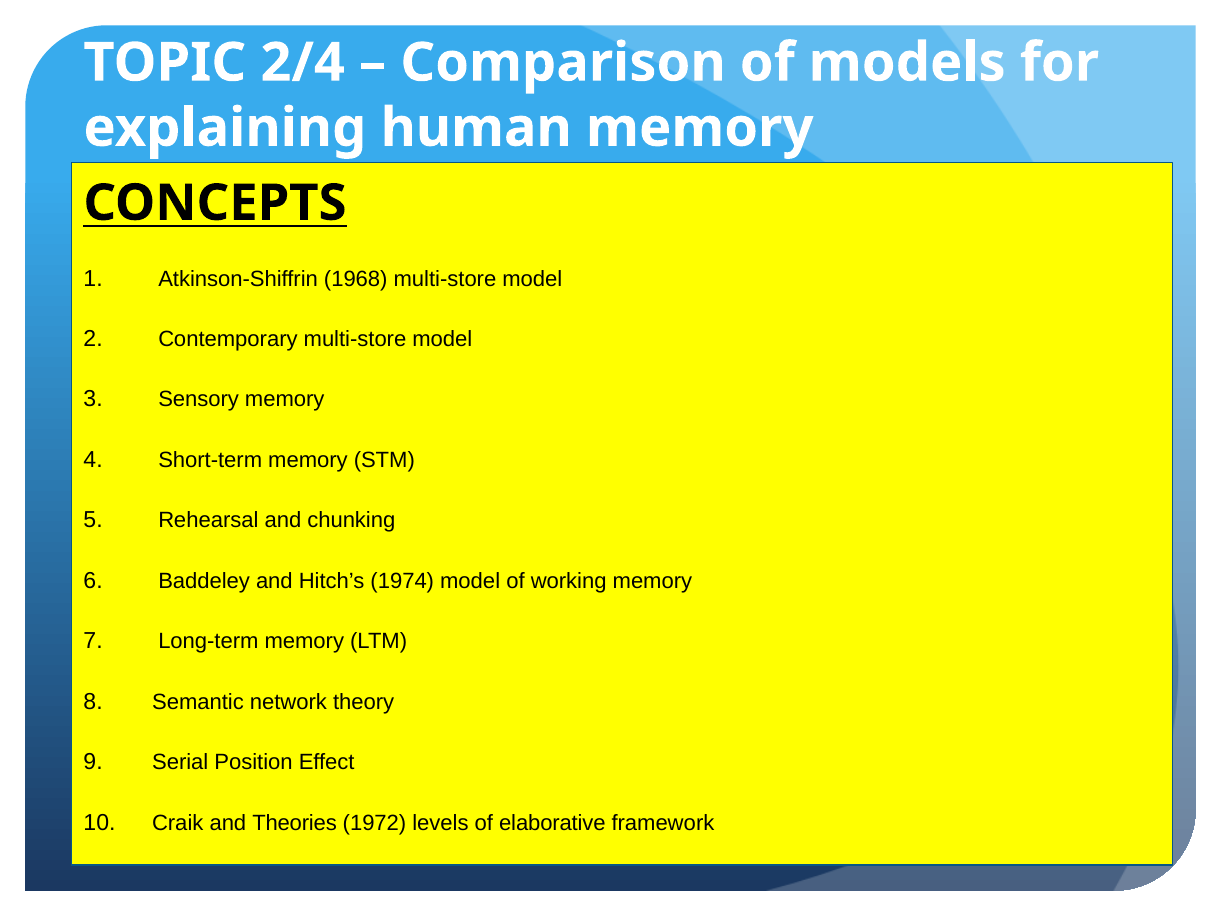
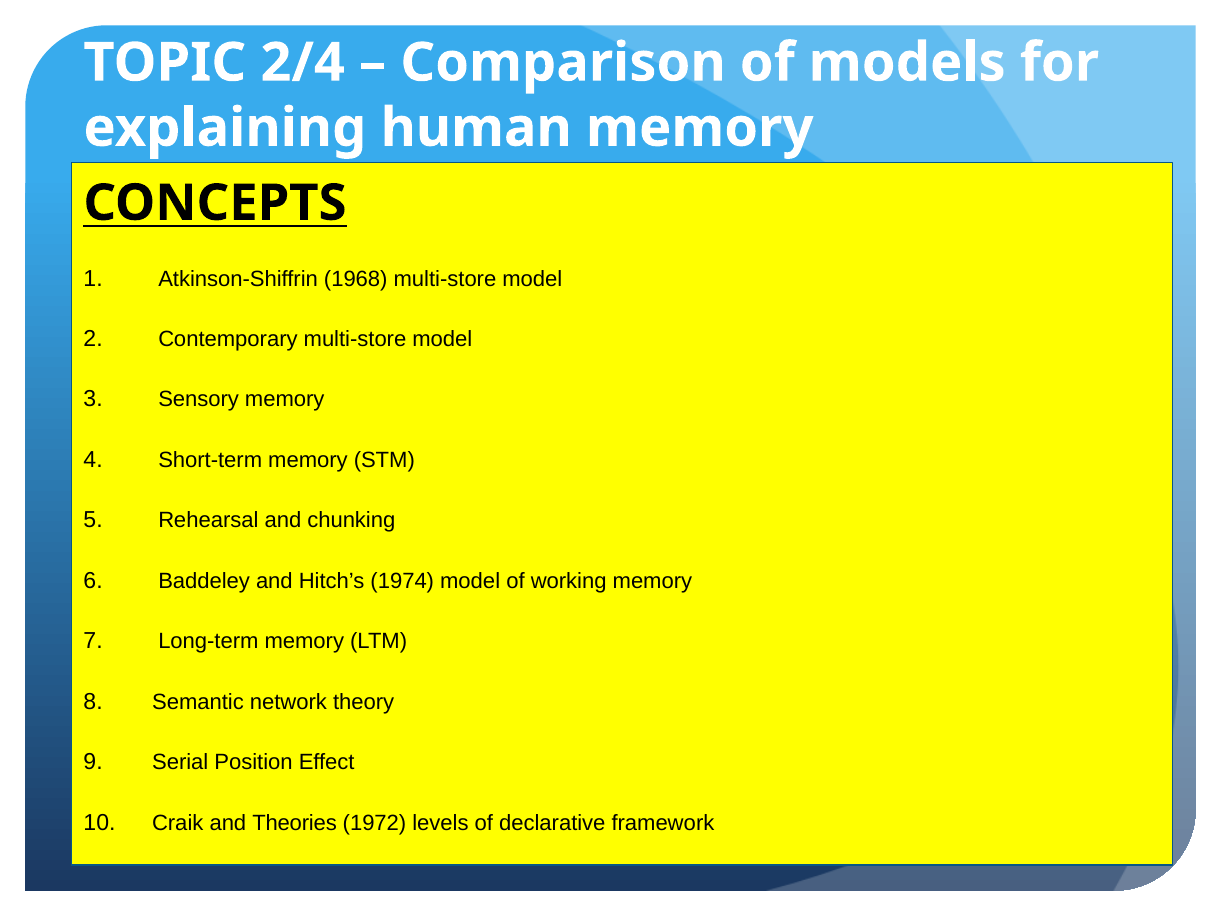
elaborative: elaborative -> declarative (552, 823)
